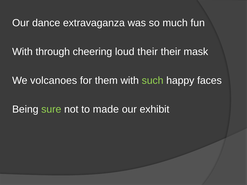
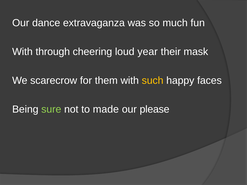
loud their: their -> year (148, 52)
volcanoes: volcanoes -> scarecrow (54, 81)
such colour: light green -> yellow (153, 81)
exhibit: exhibit -> please (155, 109)
